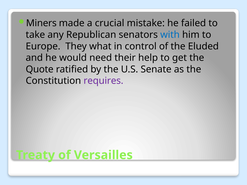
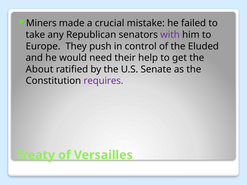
with colour: blue -> purple (170, 35)
what: what -> push (100, 46)
Quote: Quote -> About (40, 69)
